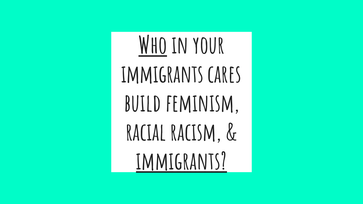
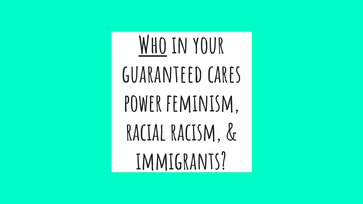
immigrants: immigrants -> guaranteed (162, 75)
build: build -> power (143, 104)
immigrants underline: present -> none (181, 162)
